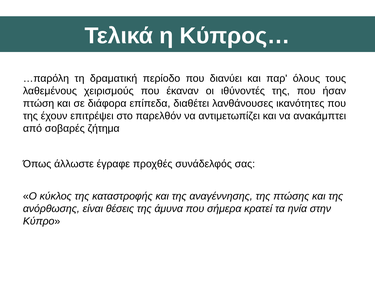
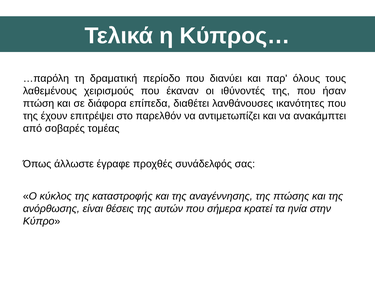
ζήτημα: ζήτημα -> τομέας (104, 129)
άμυνα: άμυνα -> αυτών (169, 209)
